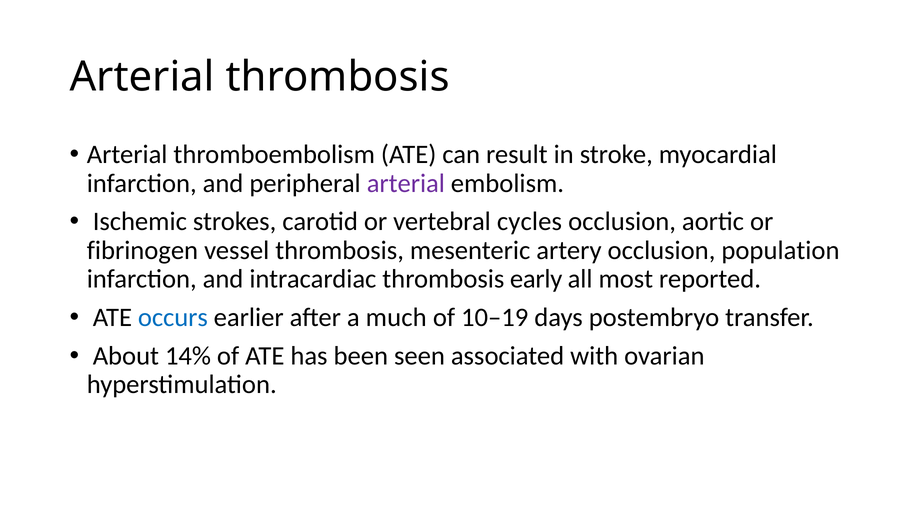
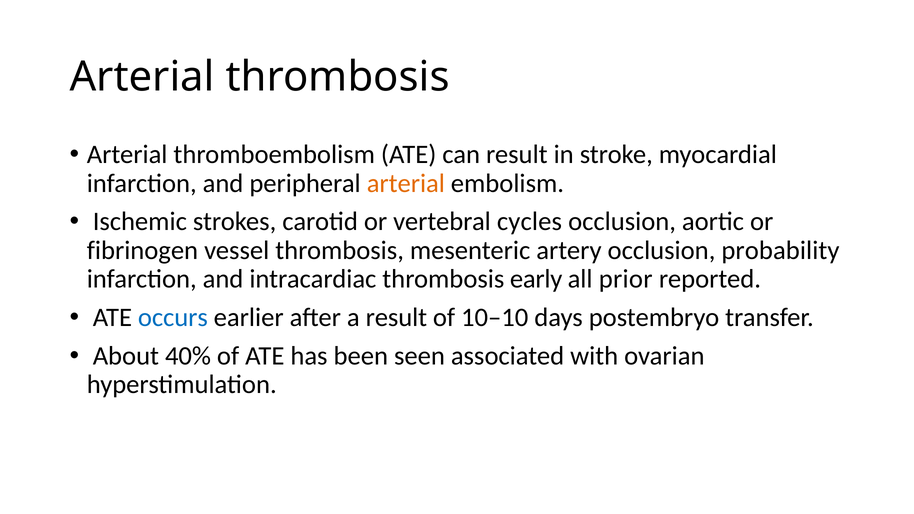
arterial colour: purple -> orange (406, 183)
population: population -> probability (780, 250)
most: most -> prior (626, 279)
a much: much -> result (396, 318)
10–19: 10–19 -> 10–10 (495, 318)
14%: 14% -> 40% (188, 356)
